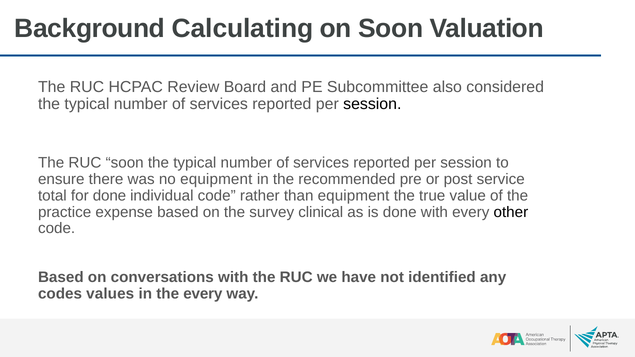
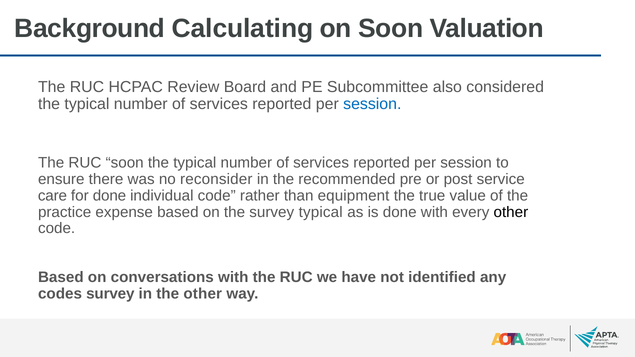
session colour: black -> blue (372, 104)
no equipment: equipment -> reconsider (216, 179)
total: total -> care (52, 196)
survey clinical: clinical -> typical (321, 212)
codes values: values -> survey (110, 294)
the every: every -> other (203, 294)
